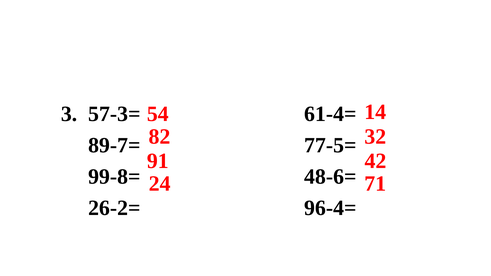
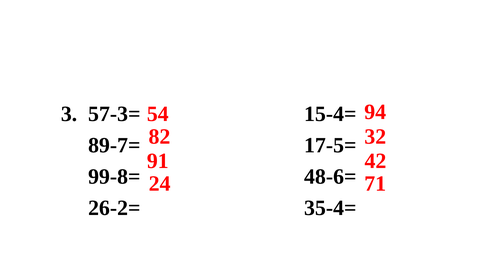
61-4=: 61-4= -> 15-4= (330, 114)
14: 14 -> 94 (375, 112)
77-5=: 77-5= -> 17-5= (330, 145)
96-4=: 96-4= -> 35-4= (330, 208)
